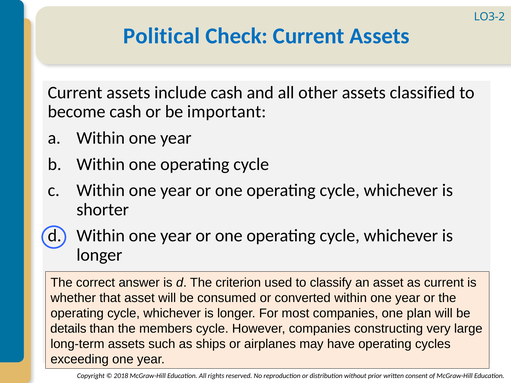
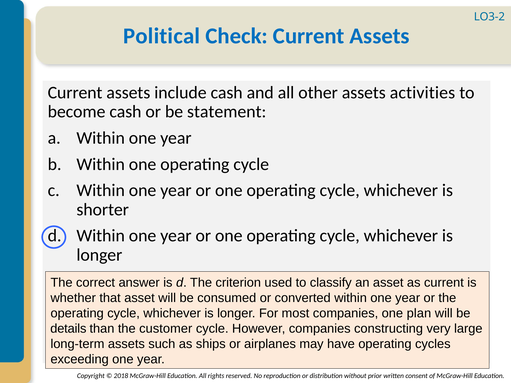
classified: classified -> activities (422, 93)
important: important -> statement (227, 112)
members: members -> customer (166, 329)
